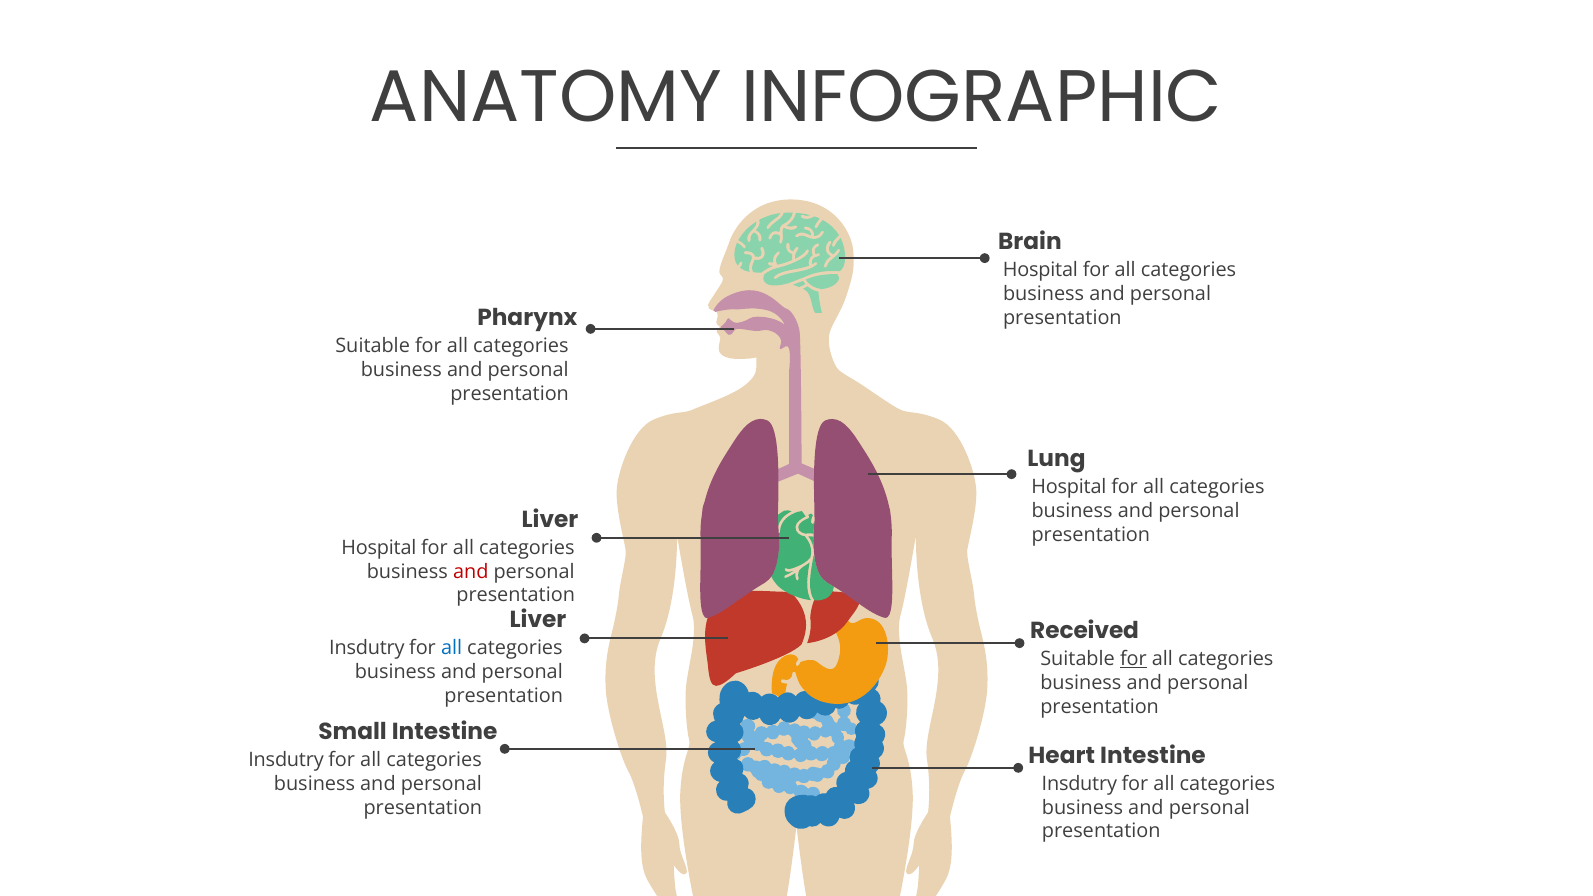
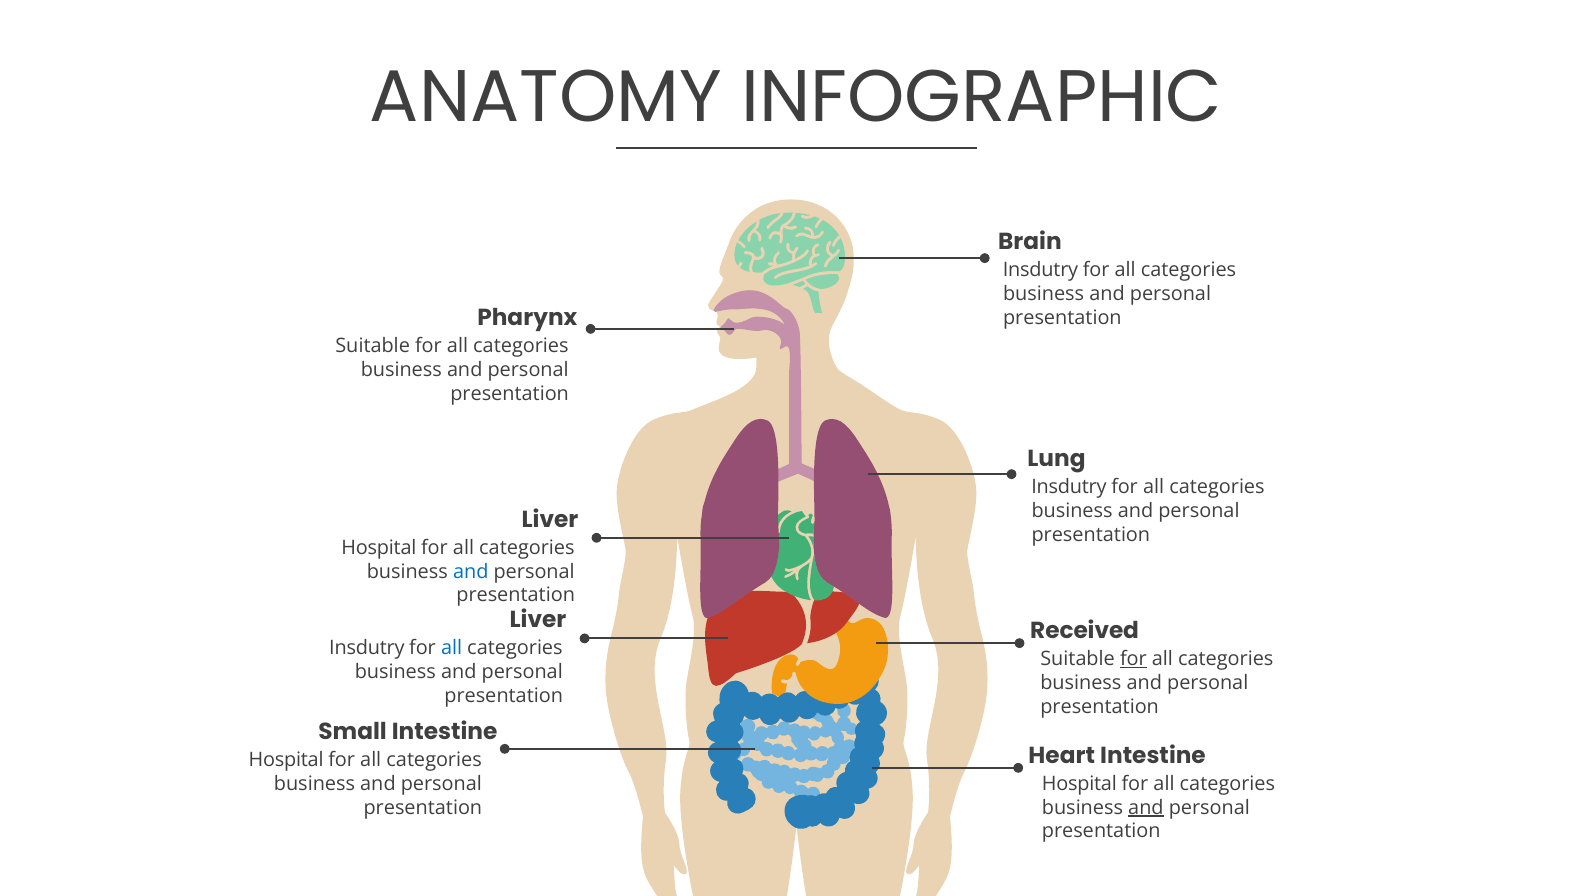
Hospital: Hospital -> Insdutry (1040, 270)
Hospital: Hospital -> Insdutry (1069, 487)
and colour: red -> blue (471, 571)
Insdutry: Insdutry -> Hospital (286, 760)
Insdutry: Insdutry -> Hospital (1079, 784)
and underline: none -> present (1146, 808)
